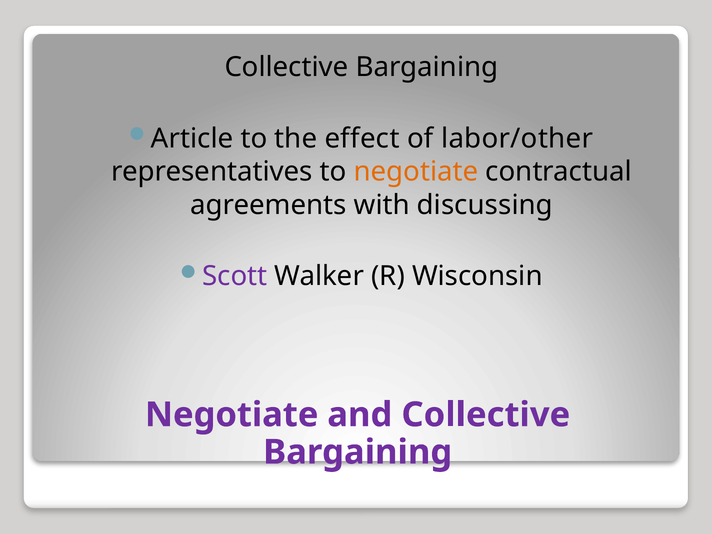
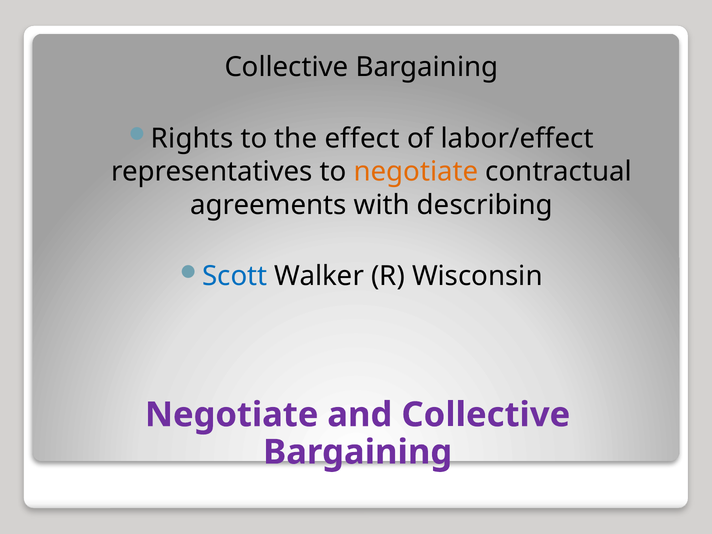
Article: Article -> Rights (192, 138)
labor/other: labor/other -> labor/effect (517, 138)
discussing: discussing -> describing (485, 205)
Scott colour: purple -> blue (235, 276)
